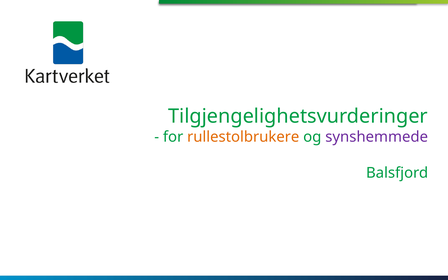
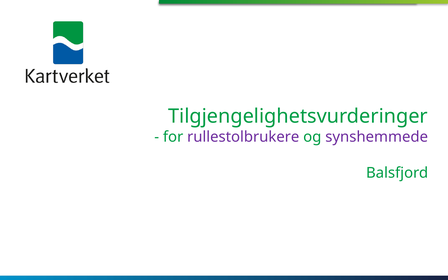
rullestolbrukere colour: orange -> purple (243, 137)
